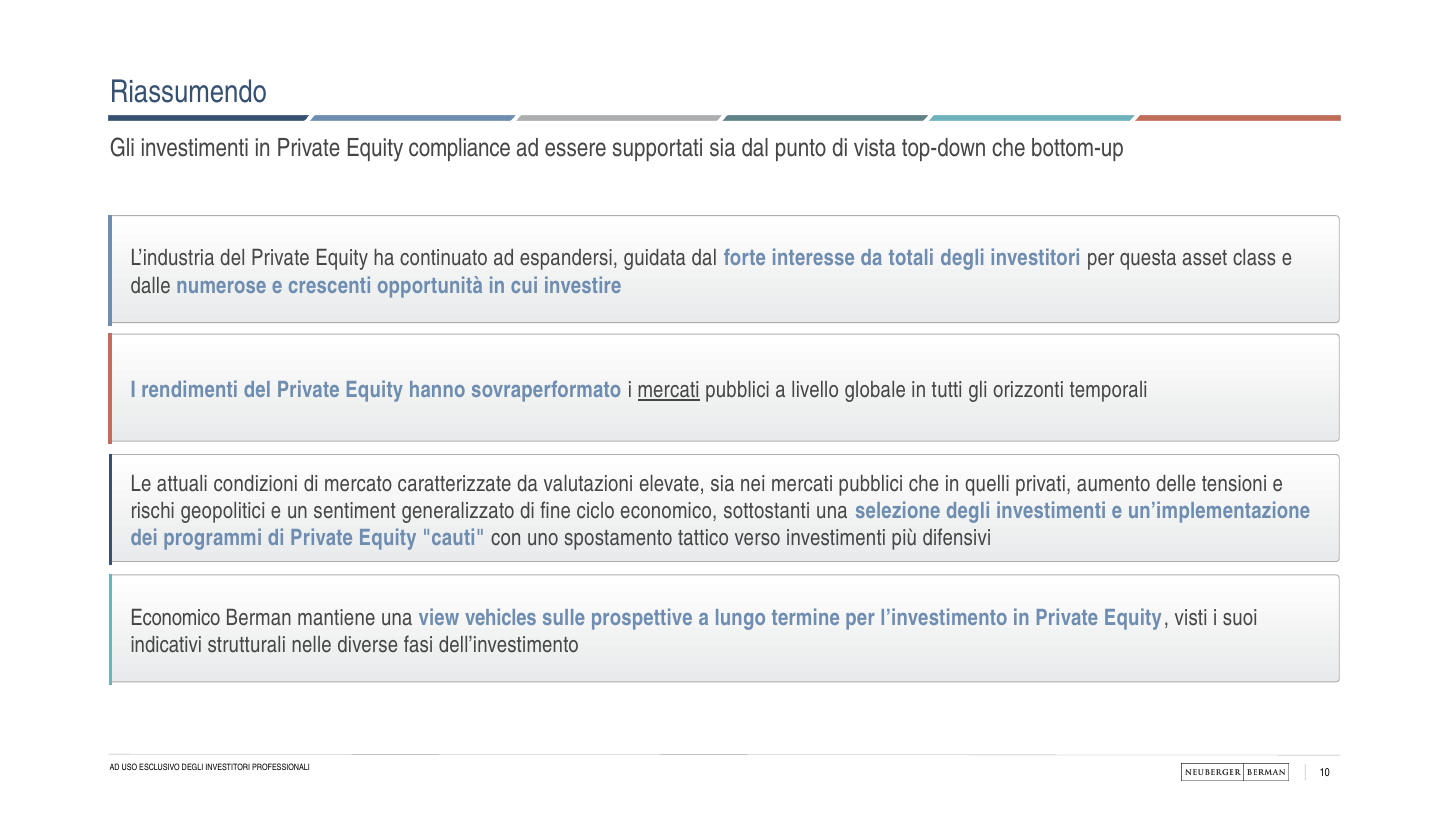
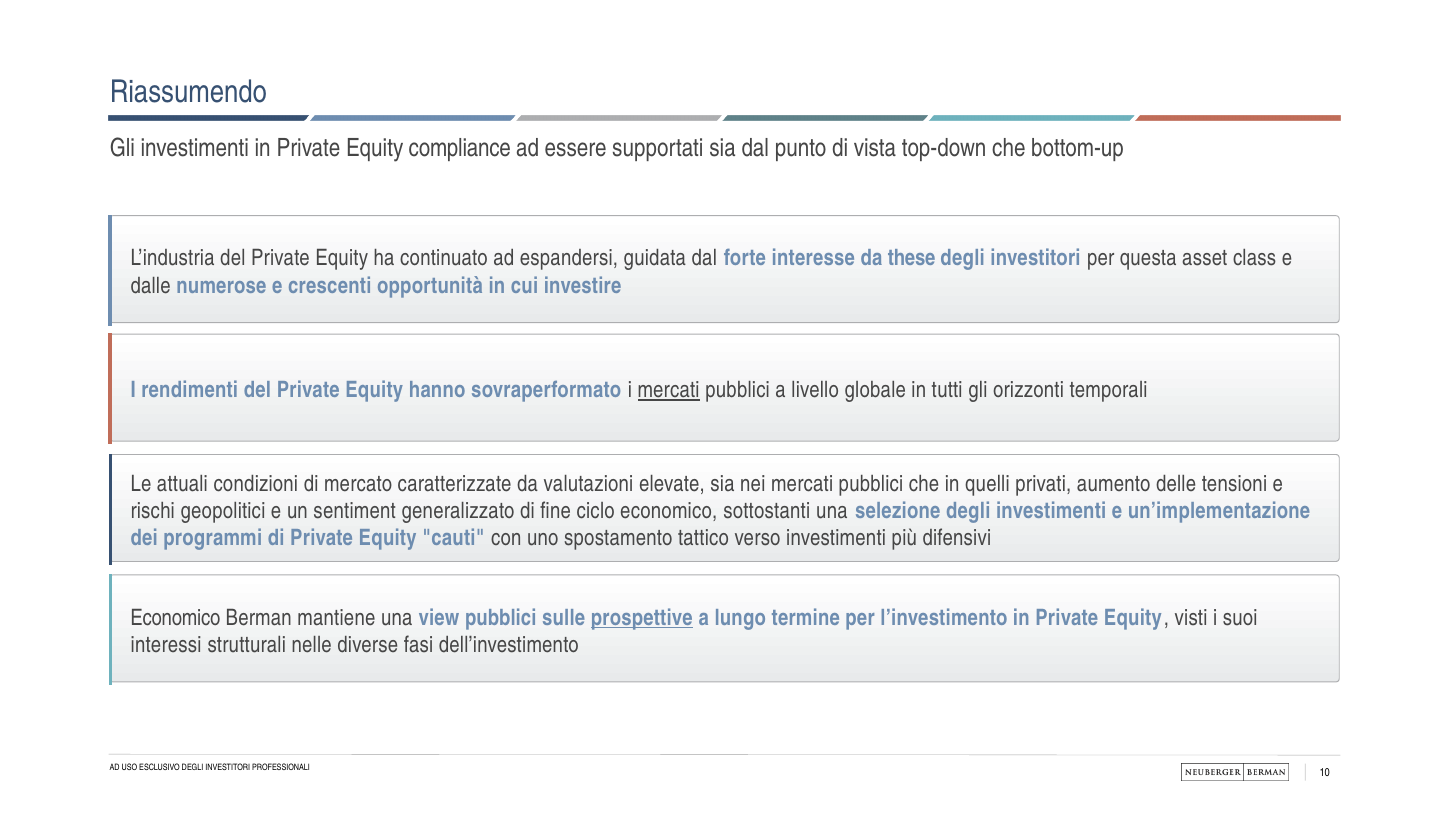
totali: totali -> these (912, 258)
view vehicles: vehicles -> pubblici (501, 618)
prospettive underline: none -> present (642, 618)
indicativi: indicativi -> interessi (166, 645)
